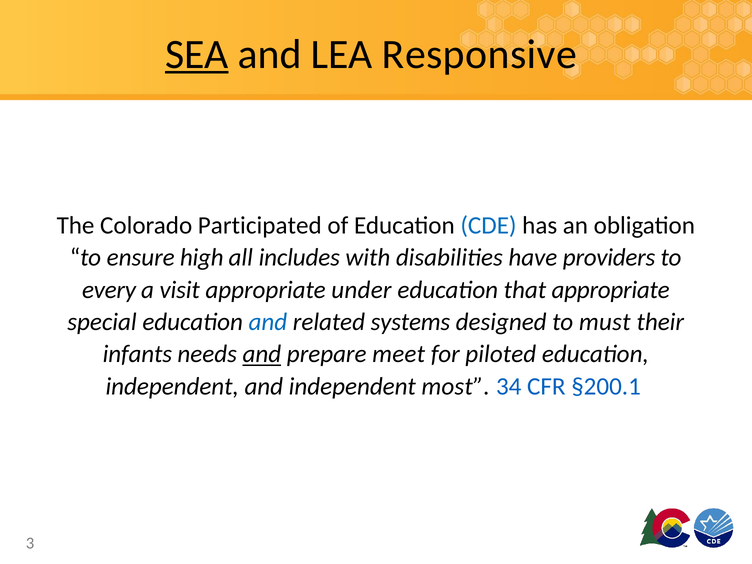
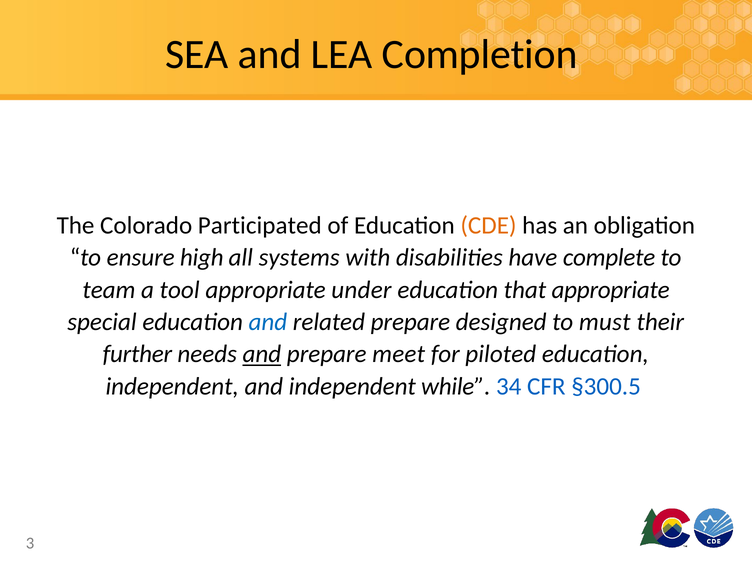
SEA underline: present -> none (197, 54)
Responsive: Responsive -> Completion (480, 54)
CDE colour: blue -> orange (488, 225)
includes: includes -> systems (299, 258)
providers: providers -> complete (609, 258)
every: every -> team (109, 290)
visit: visit -> tool (180, 290)
related systems: systems -> prepare (410, 322)
infants: infants -> further (137, 354)
most: most -> while (456, 386)
§200.1: §200.1 -> §300.5 (606, 386)
